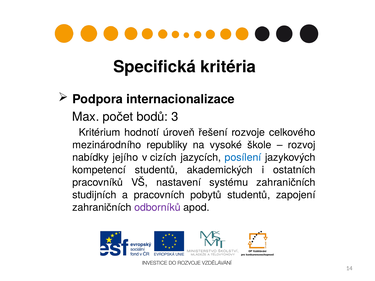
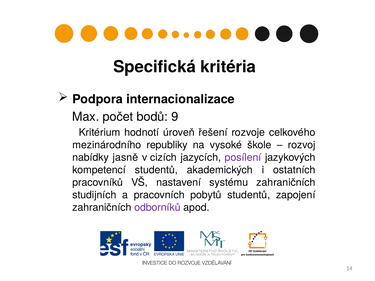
3: 3 -> 9 (175, 117)
jejího: jejího -> jasně (125, 158)
posílení colour: blue -> purple (243, 158)
